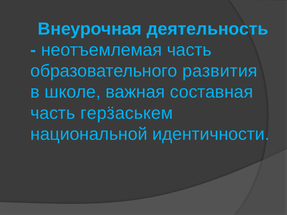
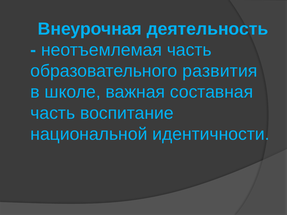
герӟаськем: герӟаськем -> воспитание (127, 113)
